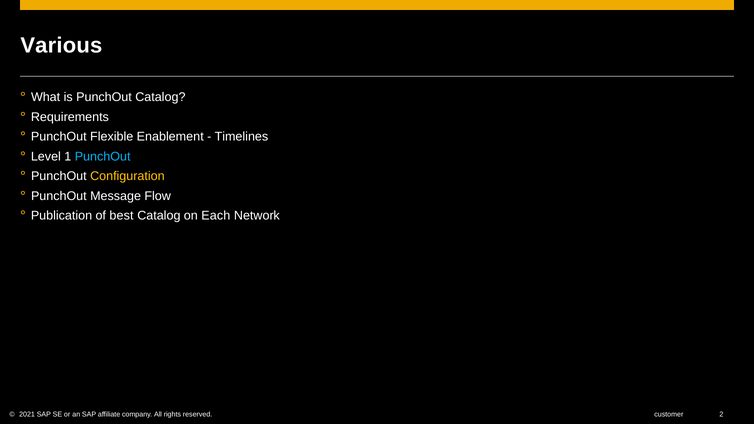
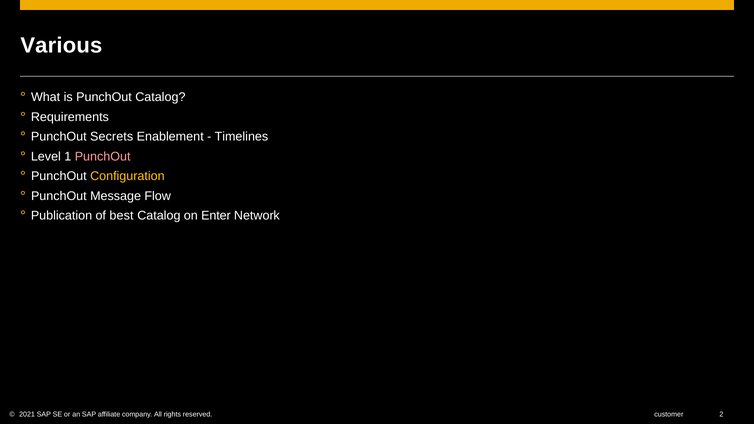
Flexible: Flexible -> Secrets (112, 137)
PunchOut colour: light blue -> pink (103, 157)
Each: Each -> Enter (216, 216)
